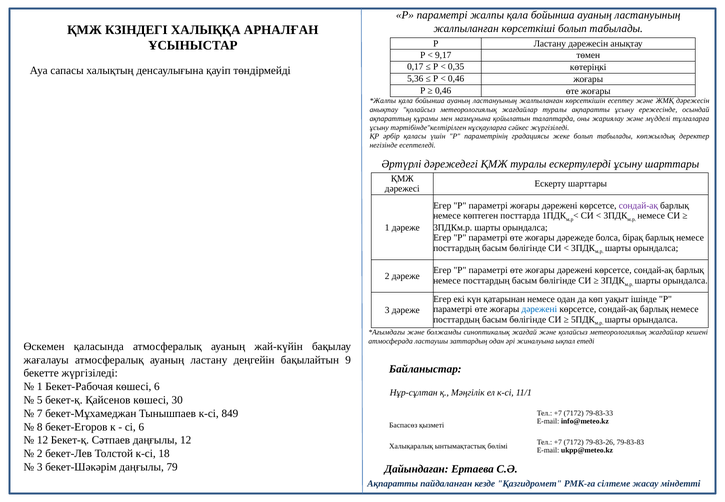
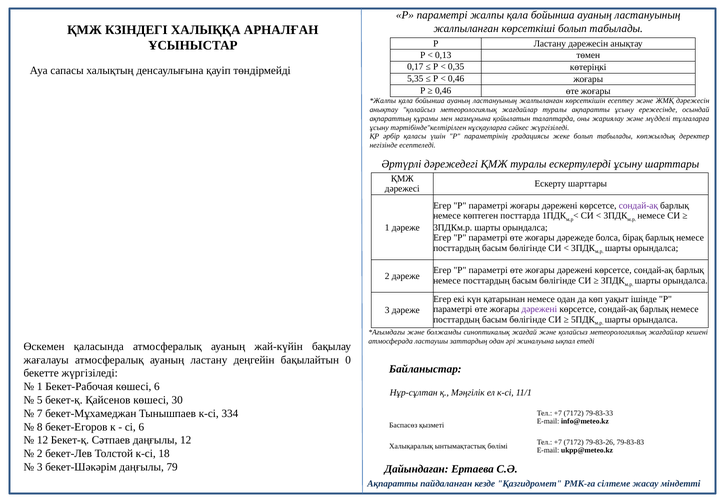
9,17: 9,17 -> 0,13 (443, 55)
5,36: 5,36 -> 5,35 (415, 79)
дәрежені colour: blue -> purple (539, 309)
9: 9 -> 0 (348, 360)
849: 849 -> 334 (230, 413)
